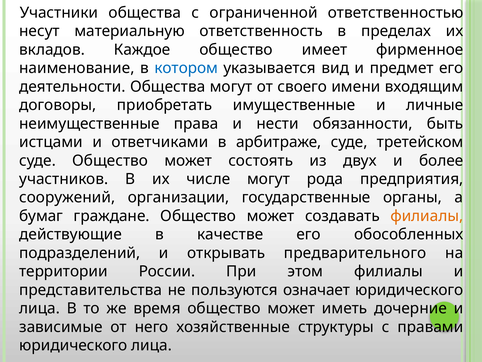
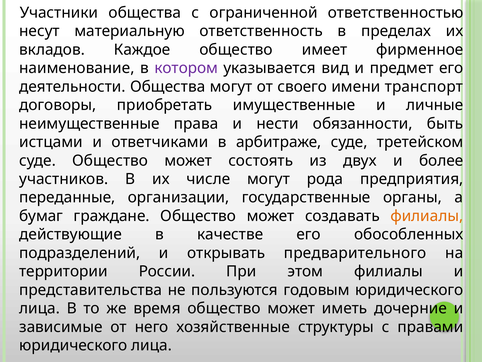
котором colour: blue -> purple (186, 68)
входящим: входящим -> транспорт (424, 87)
сооружений: сооружений -> переданные (67, 197)
означает: означает -> годовым (317, 290)
